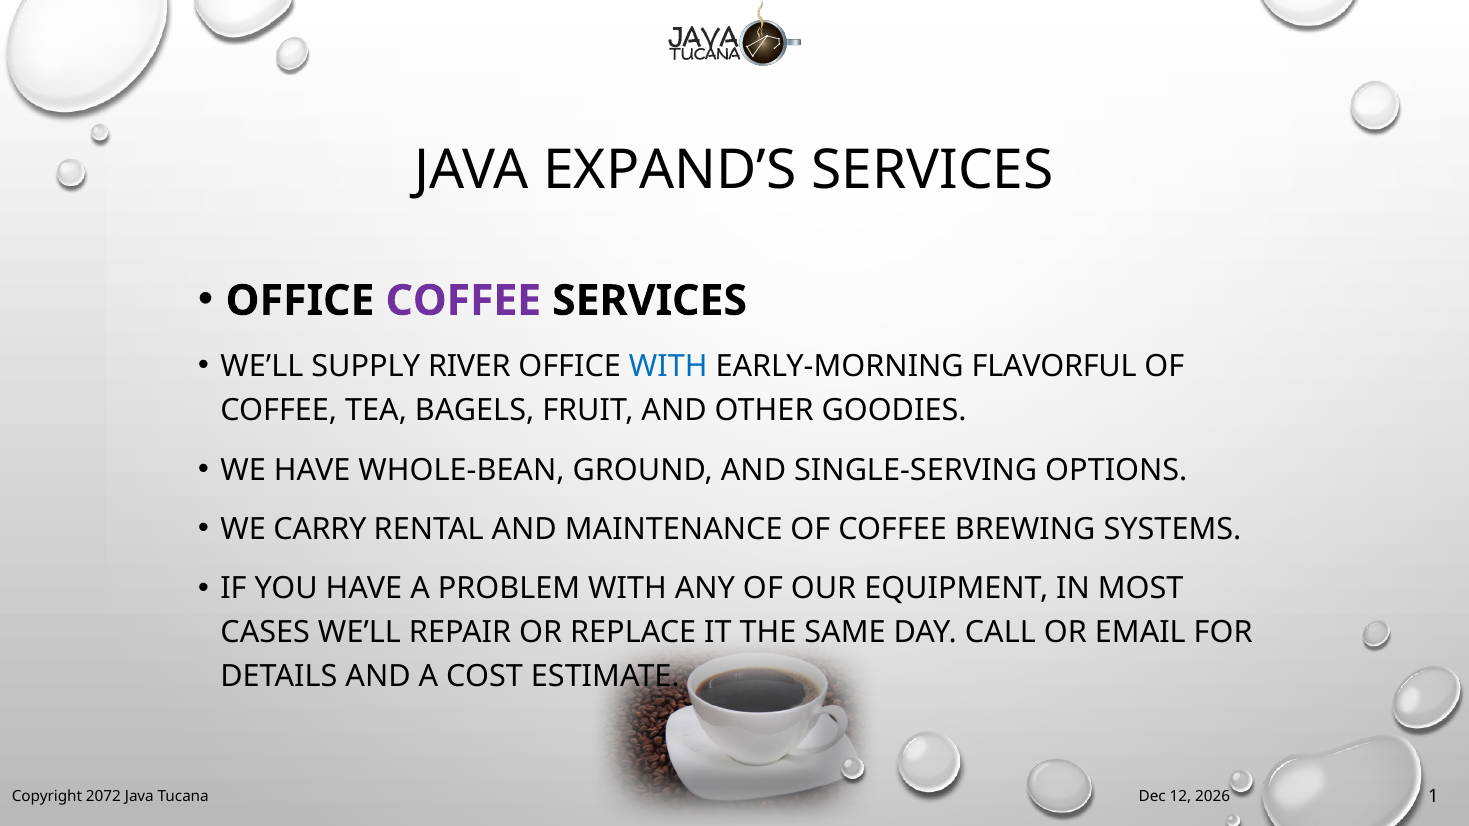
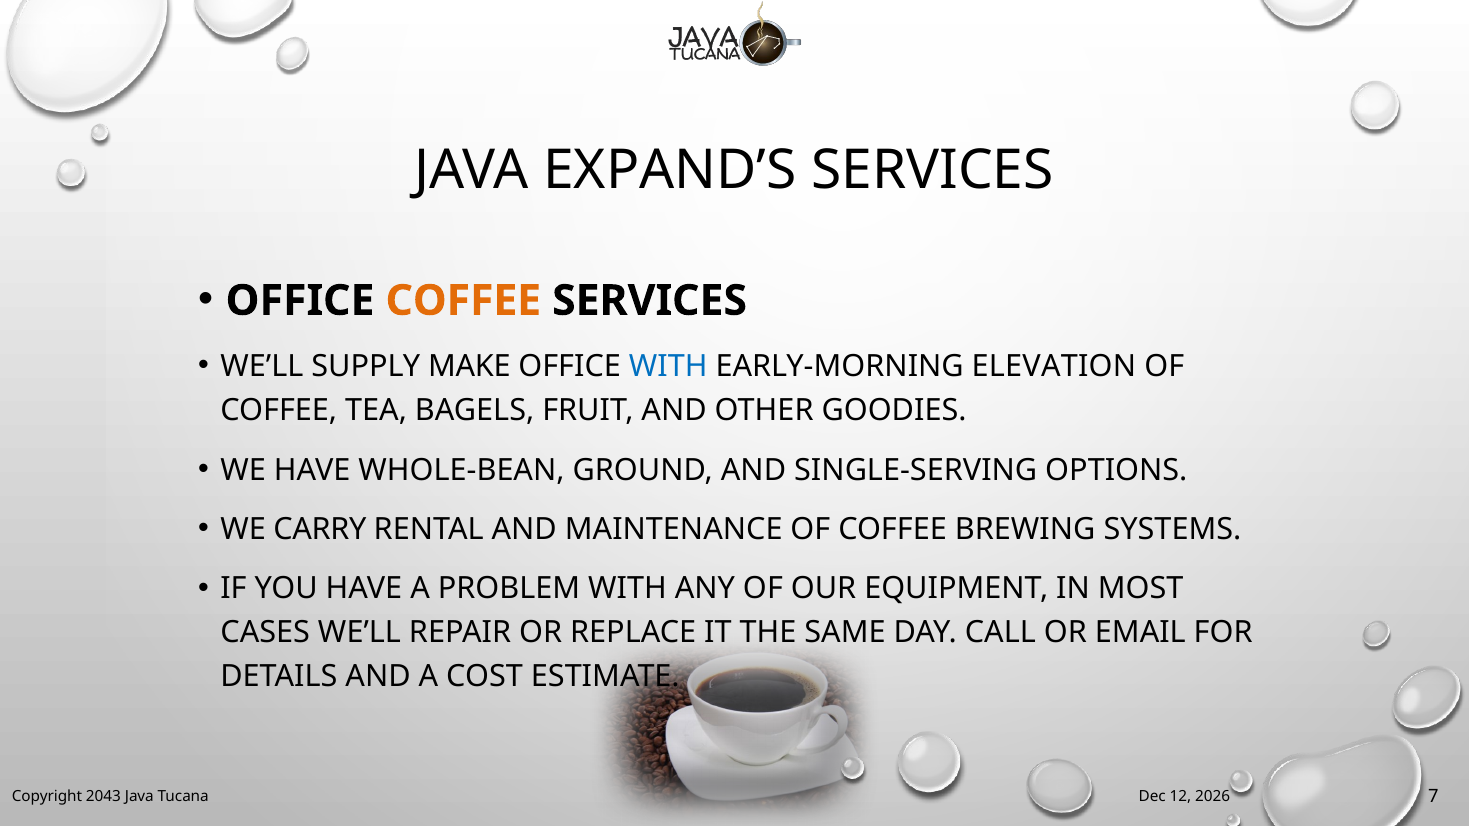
COFFEE colour: purple -> orange (463, 301)
RIVER: RIVER -> MAKE (469, 367)
FLAVORFUL: FLAVORFUL -> ELEVATION (1054, 367)
2072: 2072 -> 2043 (103, 797)
1: 1 -> 7 (1433, 797)
